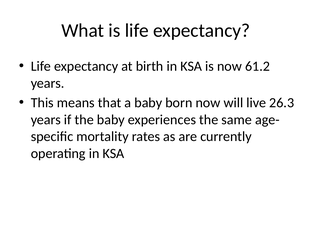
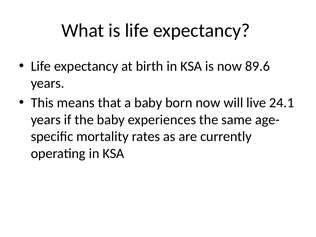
61.2: 61.2 -> 89.6 (258, 66)
26.3: 26.3 -> 24.1 (282, 103)
